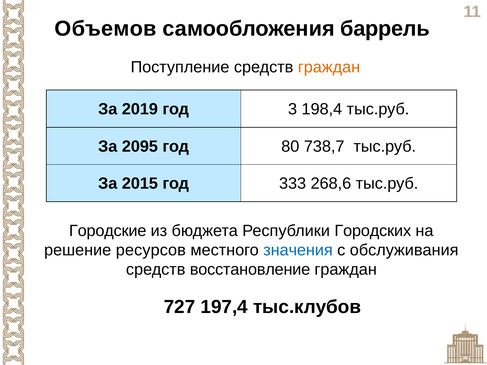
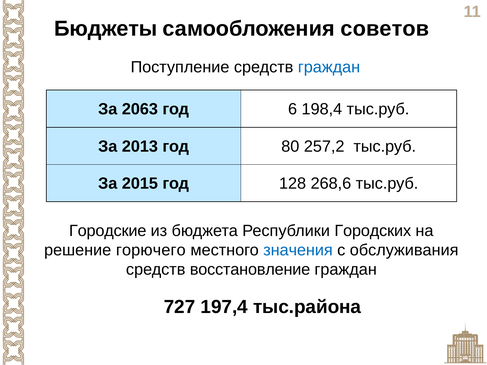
Объемов: Объемов -> Бюджеты (106, 29)
баррель: баррель -> советов (385, 29)
граждан colour: orange -> blue (329, 67)
2019: 2019 -> 2063 (140, 109)
3: 3 -> 6 (293, 109)
2095: 2095 -> 2013 (140, 146)
738,7: 738,7 -> 257,2 (324, 146)
333: 333 -> 128 (293, 184)
ресурсов: ресурсов -> горючего (151, 250)
тыс.клубов: тыс.клубов -> тыс.района (307, 307)
